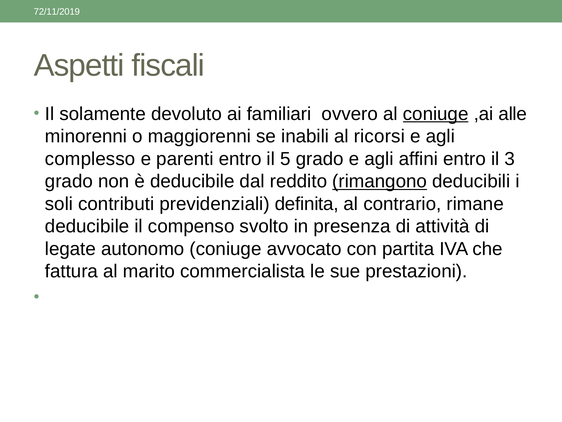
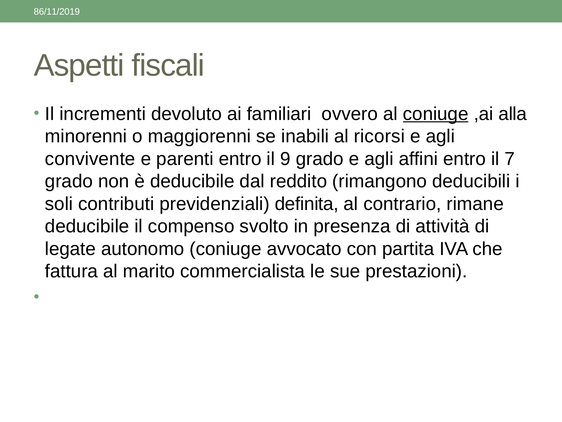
72/11/2019: 72/11/2019 -> 86/11/2019 (57, 12)
solamente: solamente -> incrementi (103, 114)
alle: alle -> alla (513, 114)
complesso: complesso -> convivente (90, 159)
5: 5 -> 9 (285, 159)
3: 3 -> 7 (510, 159)
rimangono underline: present -> none (380, 181)
